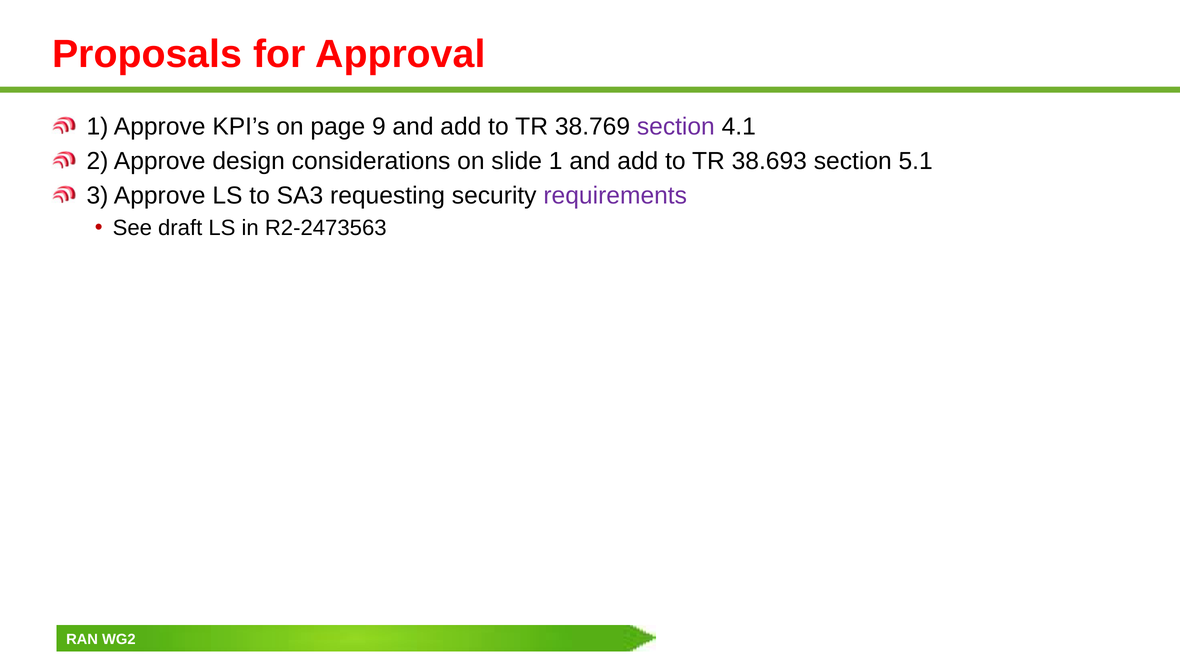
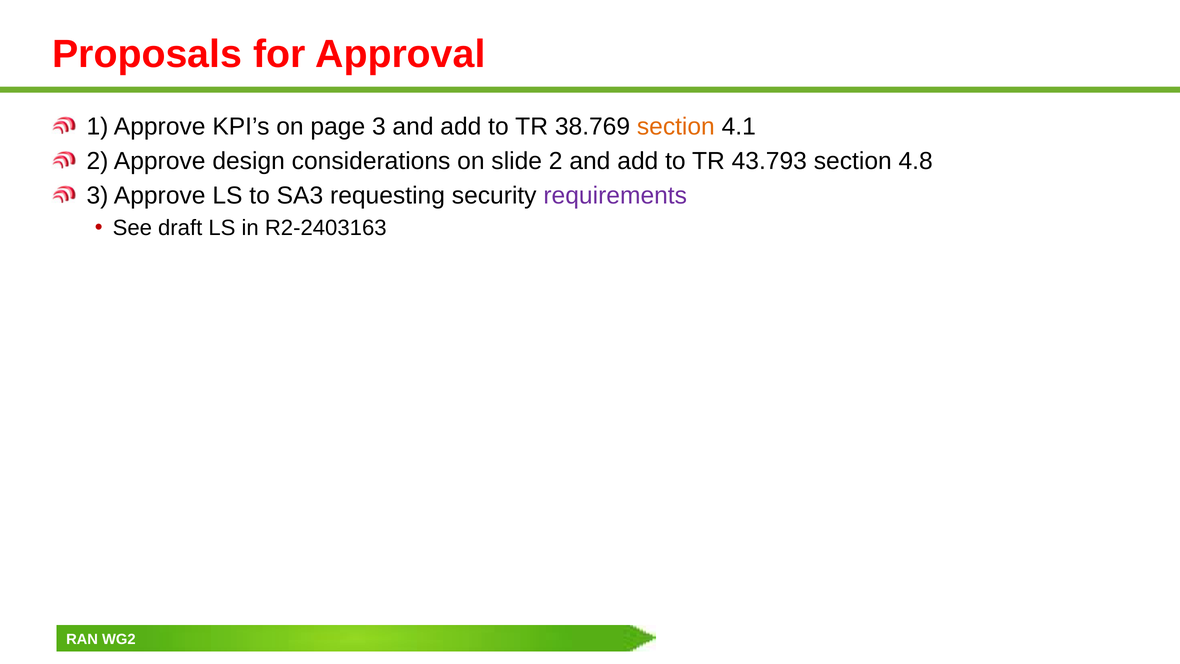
page 9: 9 -> 3 (379, 127)
section colour: purple -> orange (676, 127)
slide 1: 1 -> 2 (556, 161)
38.693: 38.693 -> 43.793 (769, 161)
5.1: 5.1 -> 4.8 (916, 161)
R2-2473563: R2-2473563 -> R2-2403163 (326, 228)
